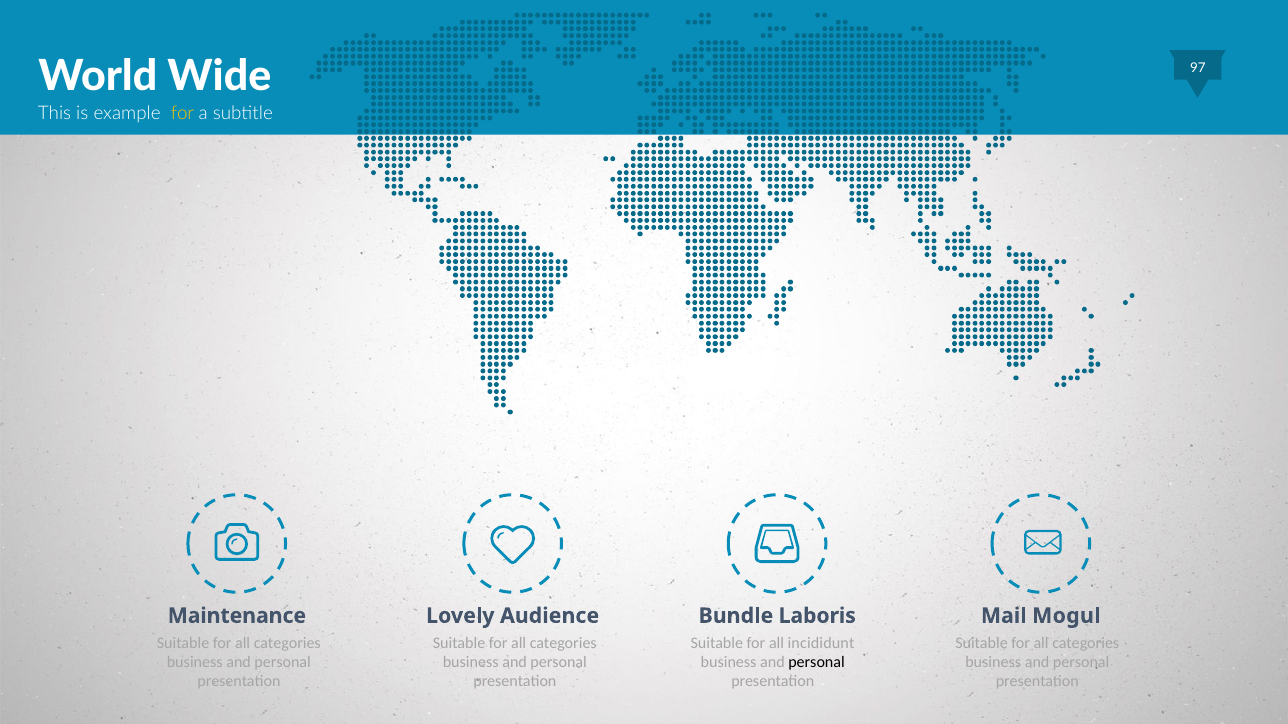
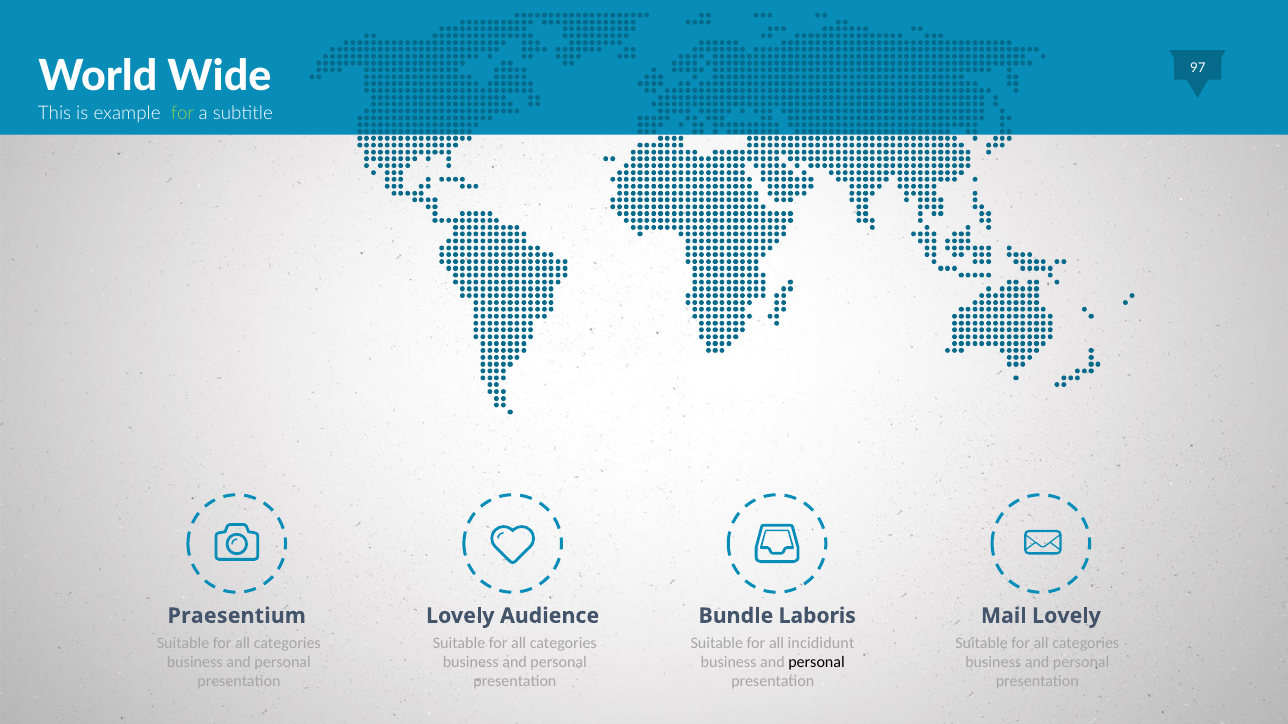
for colour: yellow -> light green (182, 113)
Maintenance: Maintenance -> Praesentium (237, 616)
Mail Mogul: Mogul -> Lovely (1066, 616)
